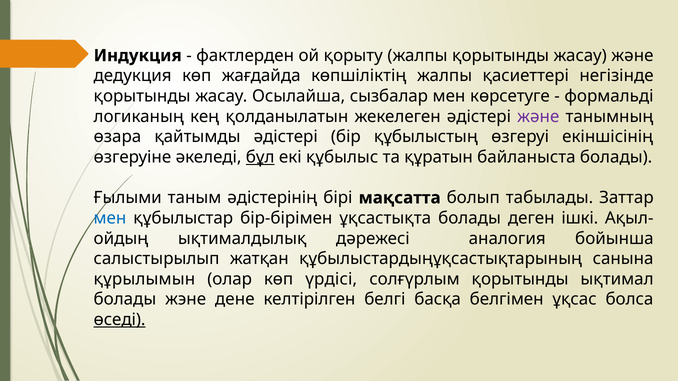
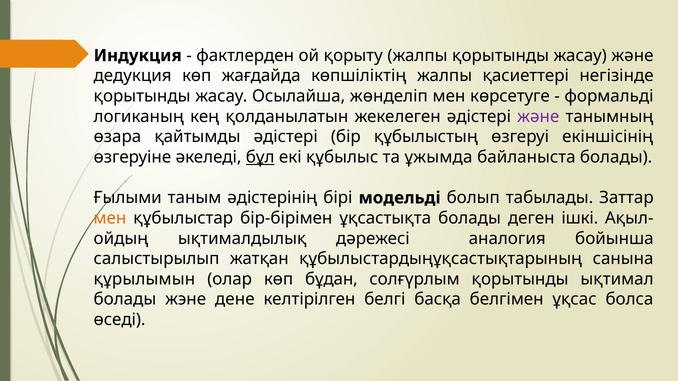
сызбалар: сызбалар -> жөнделіп (389, 96)
құратын: құратын -> ұжымда (439, 157)
мақсатта: мақсатта -> модельді (400, 198)
мен colour: blue -> orange (110, 218)
үрдісі: үрдісі -> бұдан (331, 279)
өседі underline: present -> none (120, 320)
